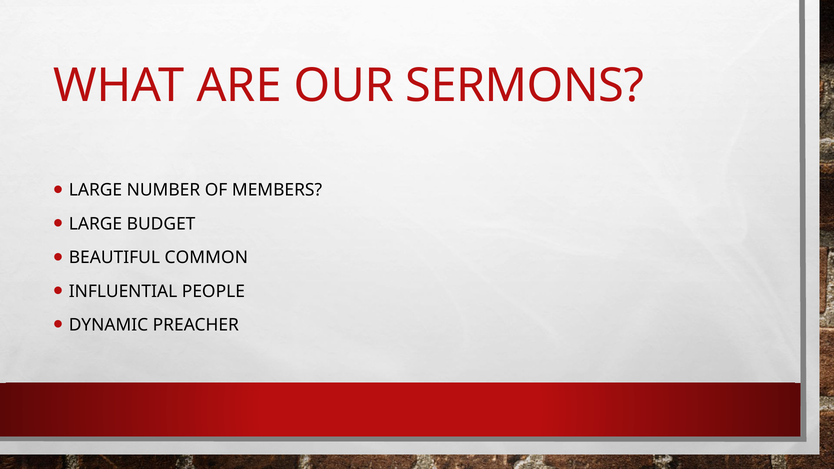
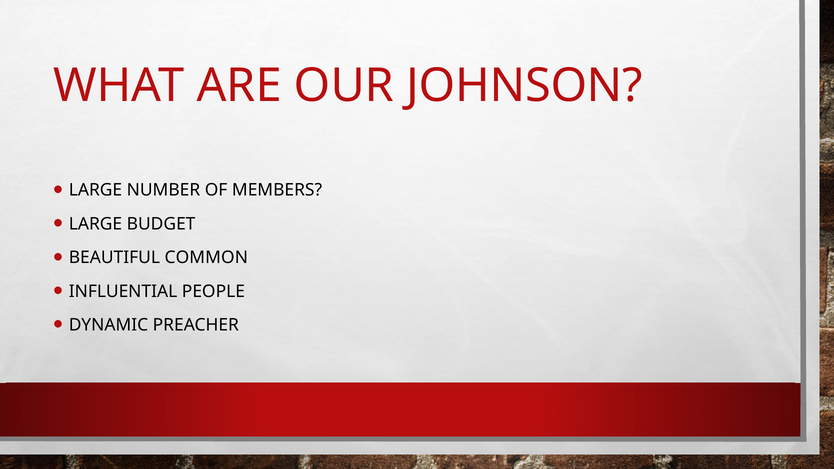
SERMONS: SERMONS -> JOHNSON (524, 86)
